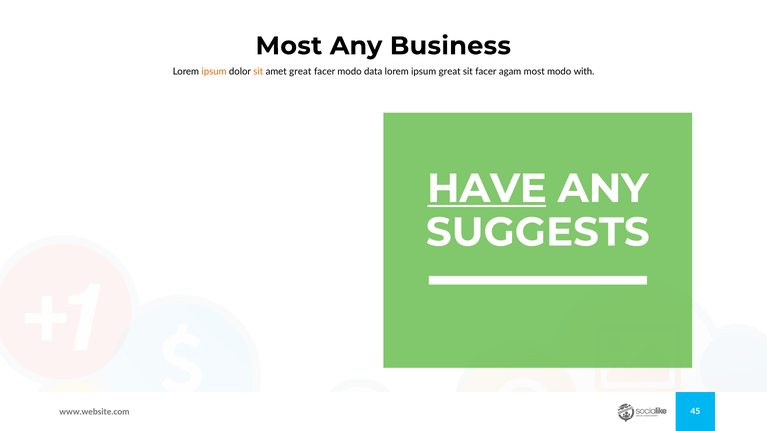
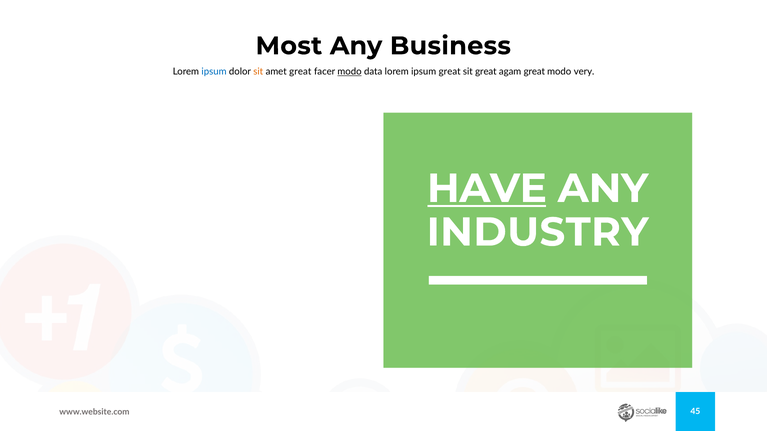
ipsum colour: orange -> blue (214, 72)
modo underline: none -> present (350, 72)
sit facer: facer -> great (486, 72)
agam most: most -> great (534, 72)
with: with -> very (584, 72)
SUGGESTS: SUGGESTS -> INDUSTRY (538, 232)
